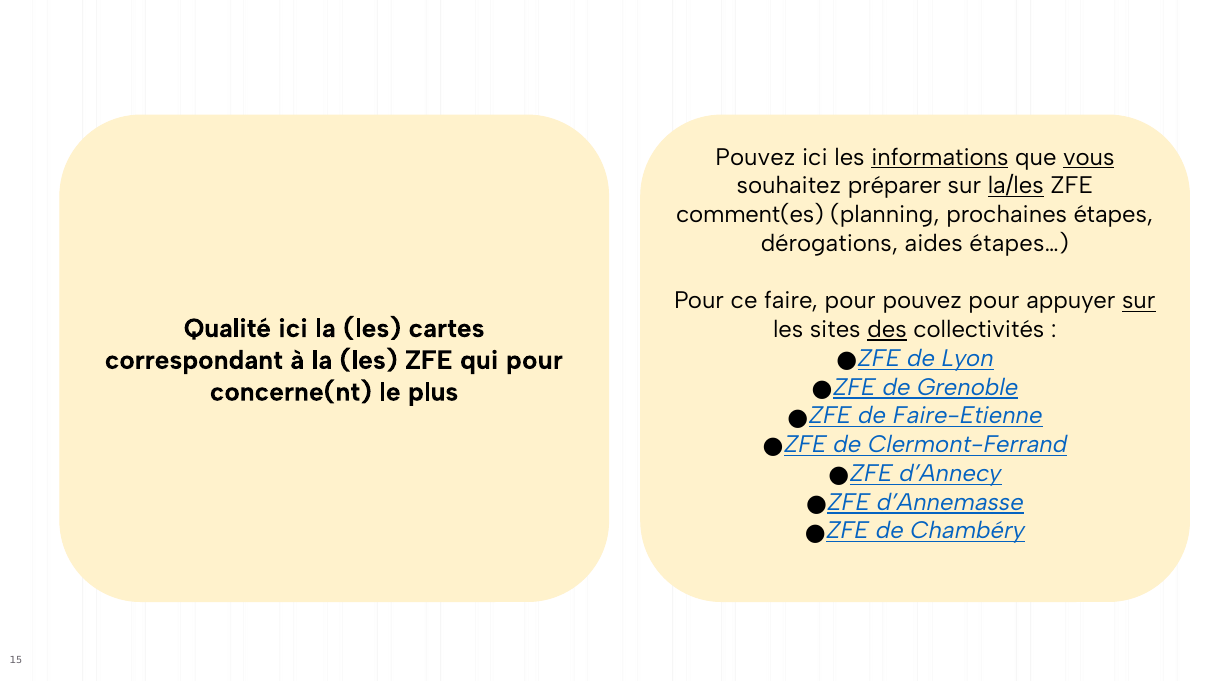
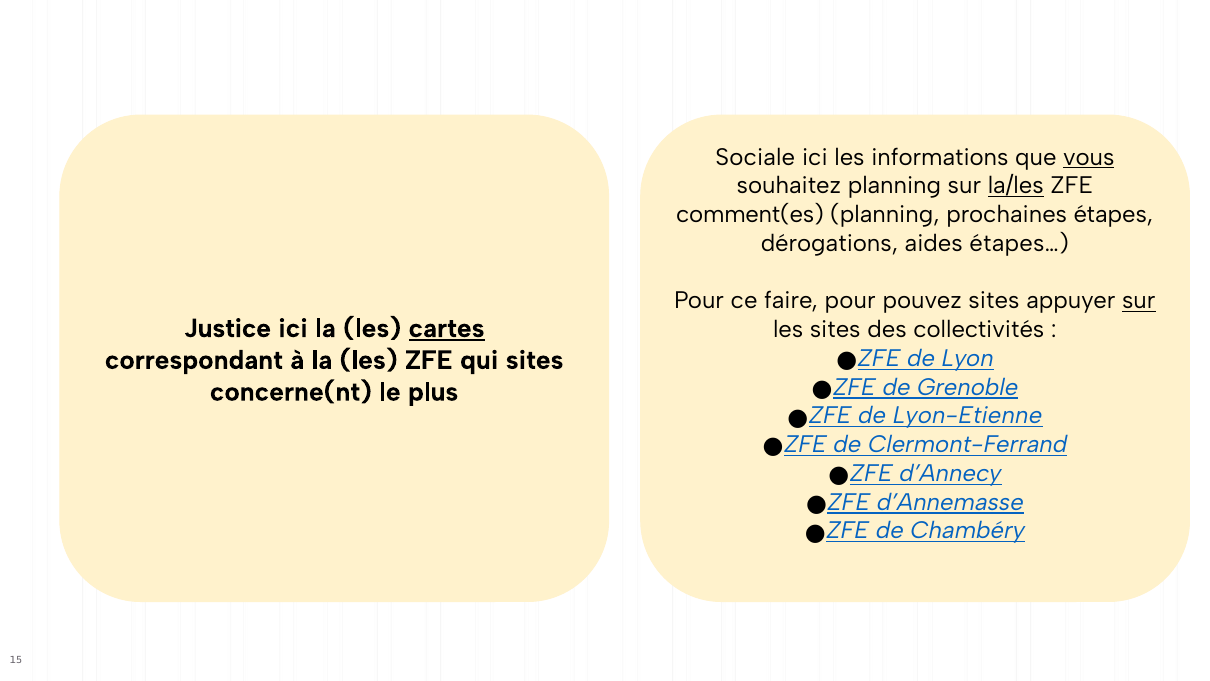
Pouvez: Pouvez -> Sociale (755, 157)
informations underline: present -> none (940, 157)
souhaitez préparer: préparer -> planning (894, 186)
pouvez pour: pour -> sites (994, 301)
Qualité: Qualité -> Justice (227, 328)
cartes underline: none -> present (447, 328)
des underline: present -> none (887, 330)
qui pour: pour -> sites (535, 360)
Faire-Etienne: Faire-Etienne -> Lyon-Etienne (968, 416)
